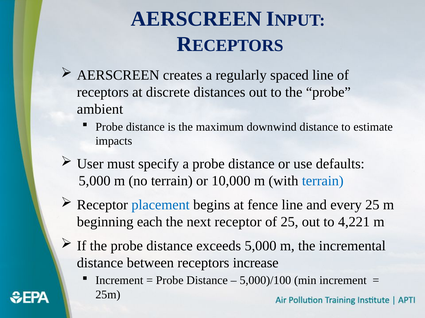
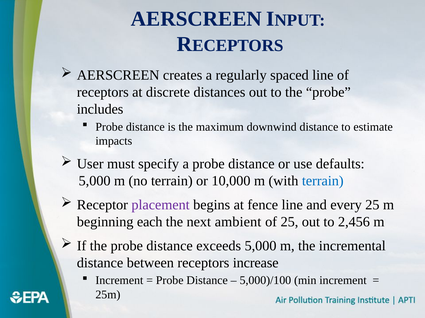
ambient: ambient -> includes (100, 109)
placement colour: blue -> purple (161, 205)
next receptor: receptor -> ambient (238, 222)
4,221: 4,221 -> 2,456 (354, 222)
